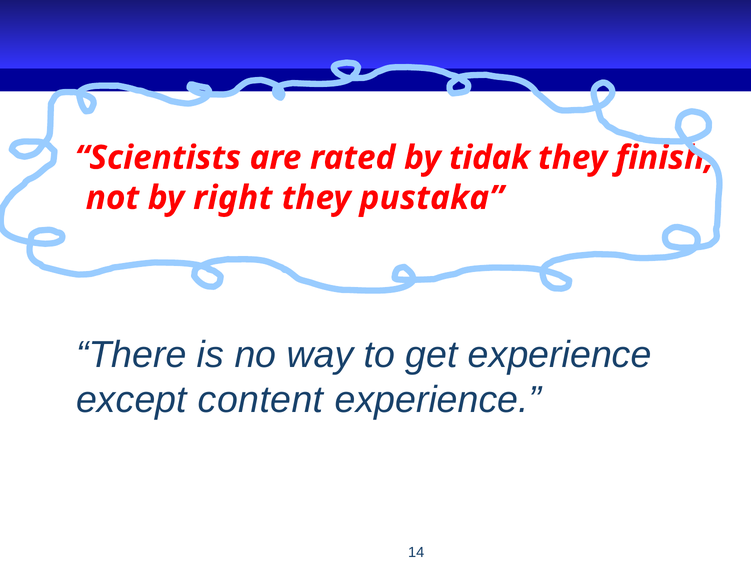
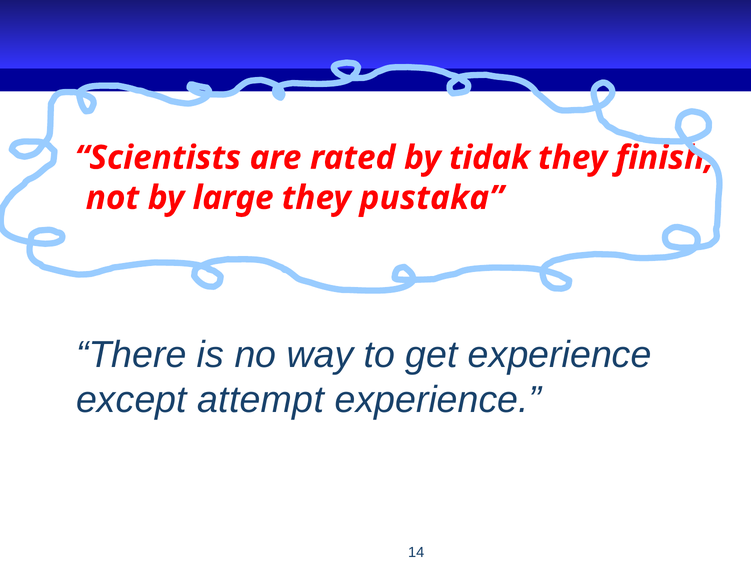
right: right -> large (233, 198)
content: content -> attempt (261, 399)
